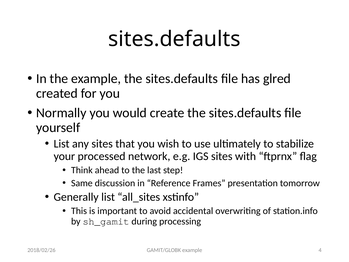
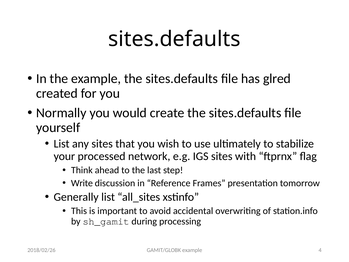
Same: Same -> Write (82, 183)
